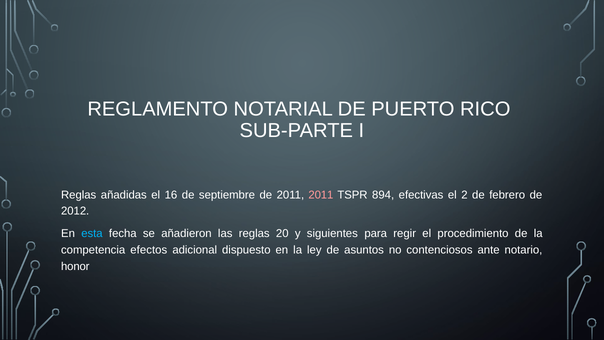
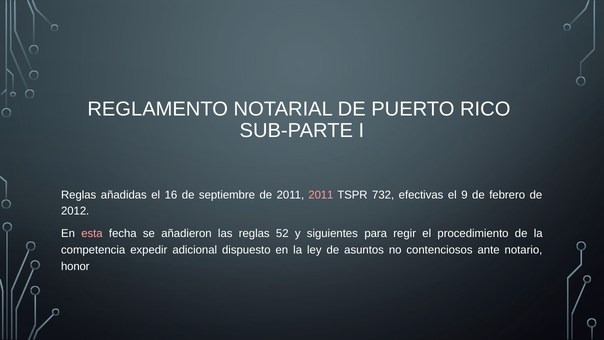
894: 894 -> 732 (383, 195)
2: 2 -> 9 (464, 195)
esta colour: light blue -> pink (92, 234)
20: 20 -> 52 (282, 234)
efectos: efectos -> expedir (149, 250)
